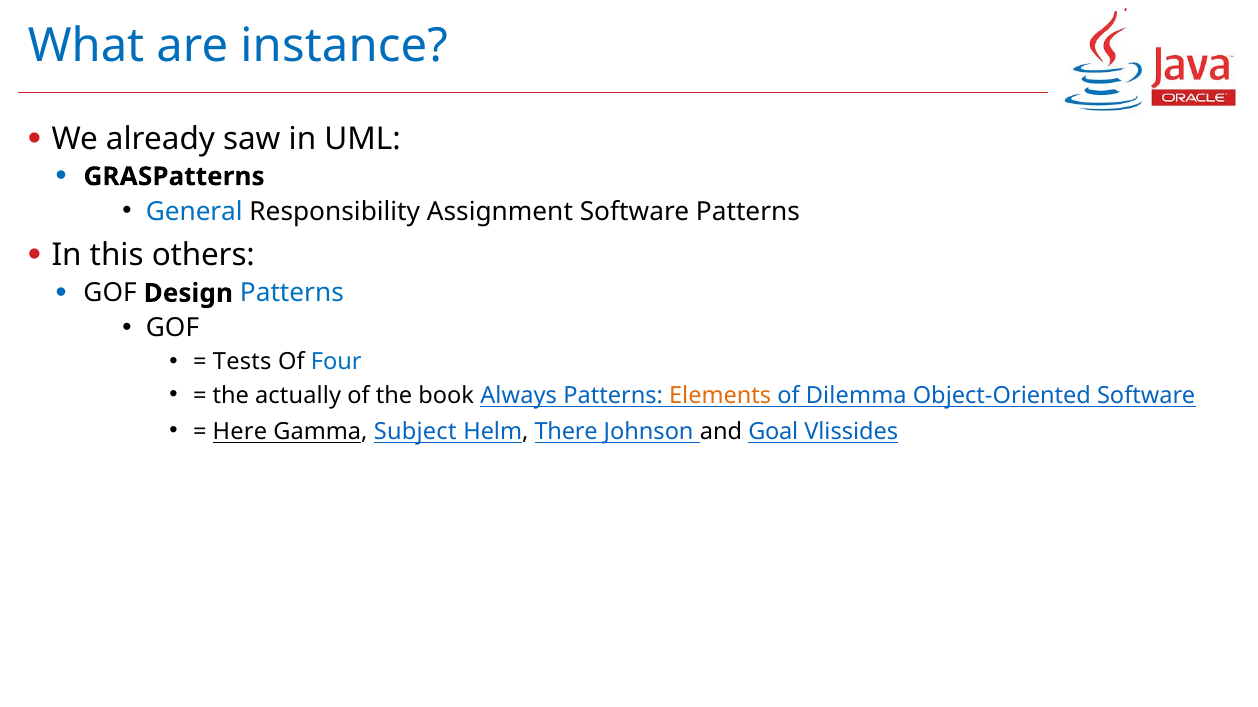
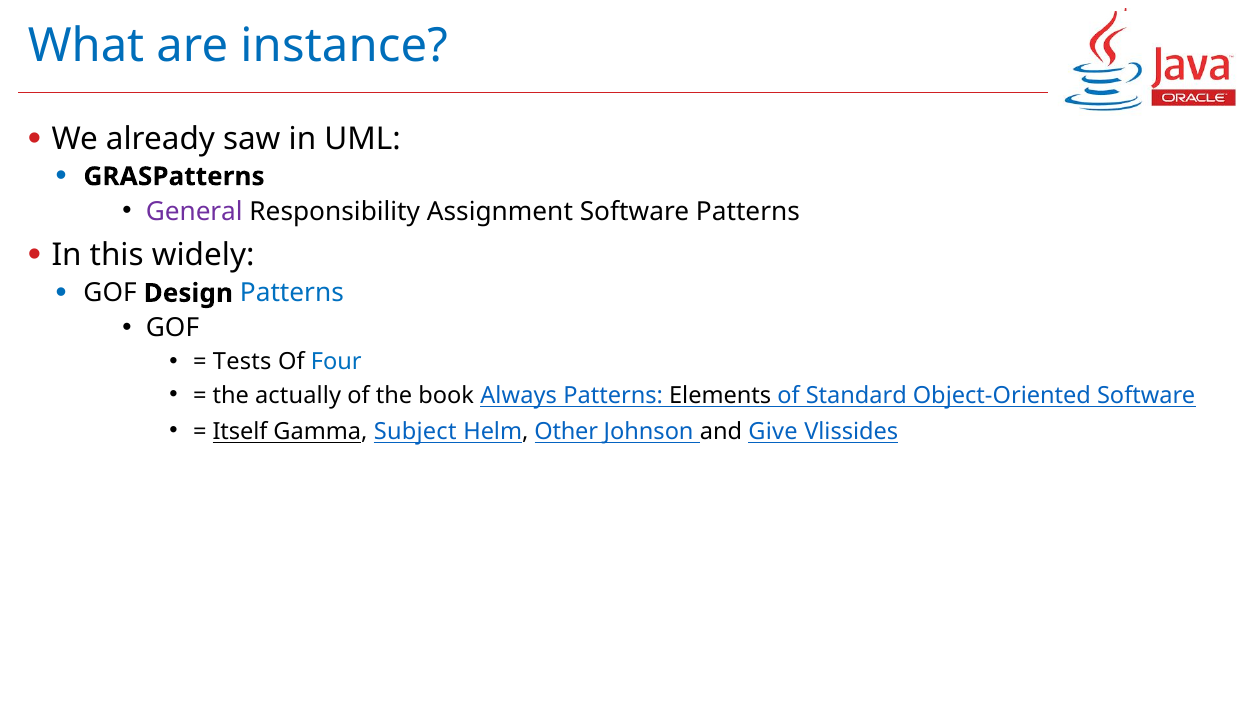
General colour: blue -> purple (194, 212)
others: others -> widely (203, 256)
Elements colour: orange -> black (720, 396)
Dilemma: Dilemma -> Standard (856, 396)
Here: Here -> Itself (240, 432)
There: There -> Other (566, 432)
Goal: Goal -> Give (773, 432)
